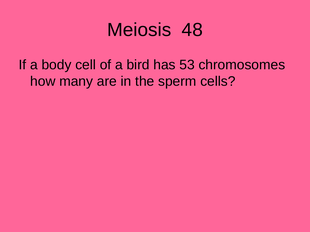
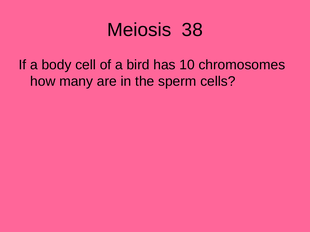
48: 48 -> 38 (192, 30)
53: 53 -> 10 (187, 65)
